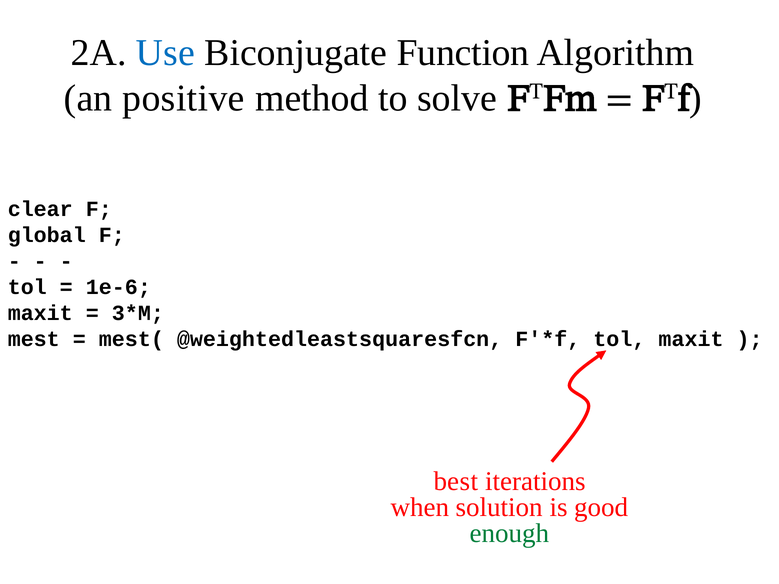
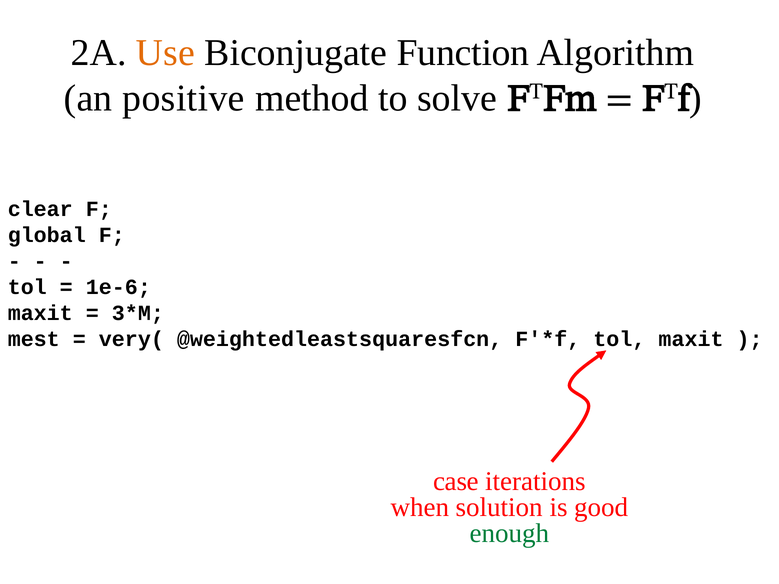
Use colour: blue -> orange (165, 53)
mest(: mest( -> very( (131, 339)
best: best -> case (456, 482)
